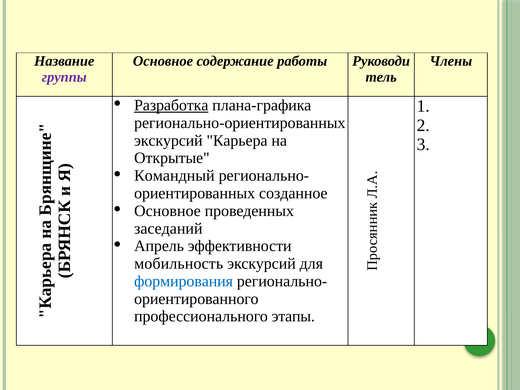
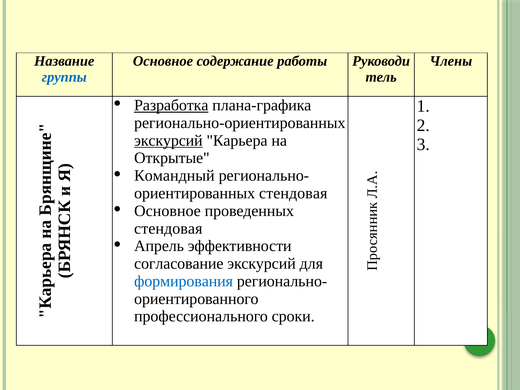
группы colour: purple -> blue (64, 77)
экскурсий underline: none -> present (168, 141)
созданное: созданное -> стендовая (293, 193)
заседаний: заседаний -> стендовая (168, 228)
мобильность: мобильность -> согласование (179, 264)
этапы: этапы -> сроки (293, 316)
